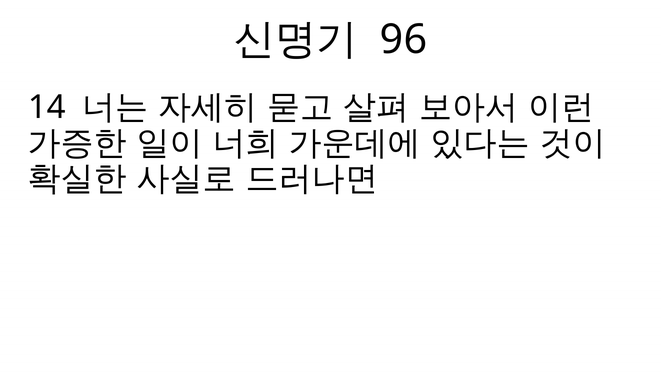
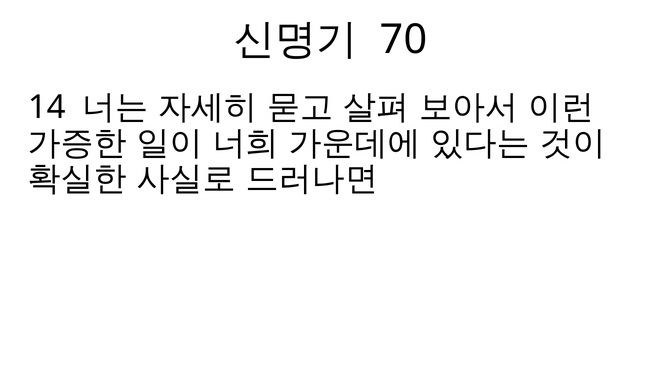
96: 96 -> 70 (404, 40)
